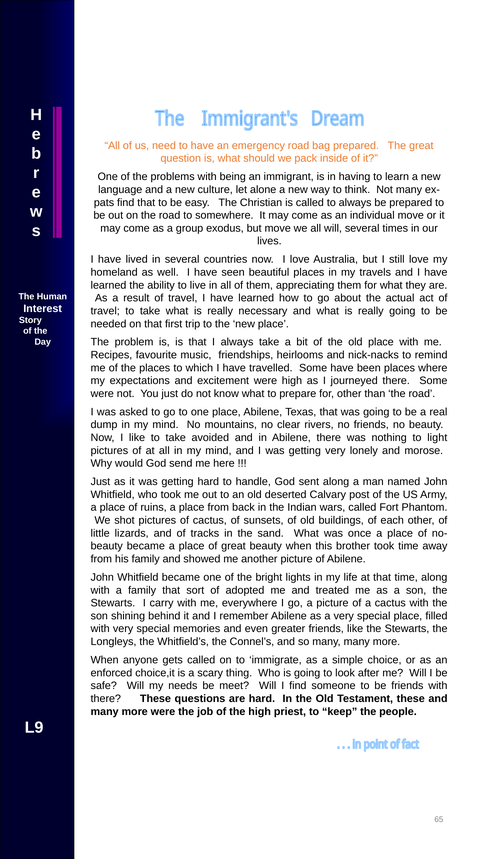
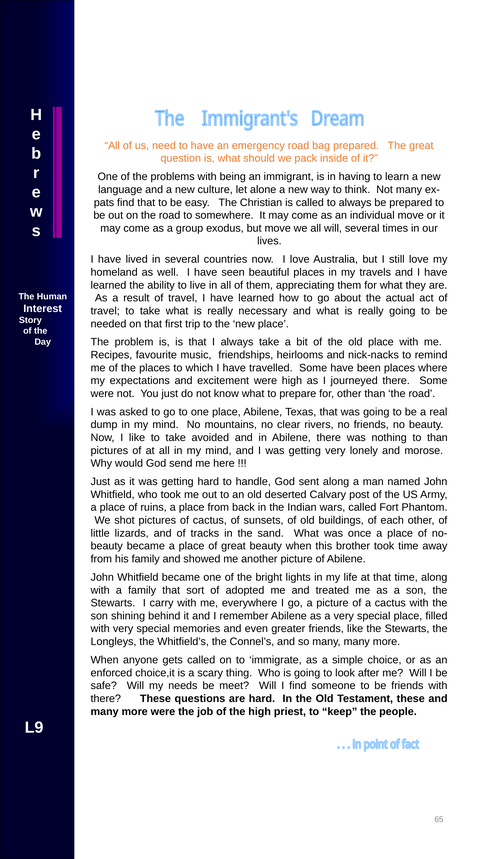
to light: light -> than (437, 437)
